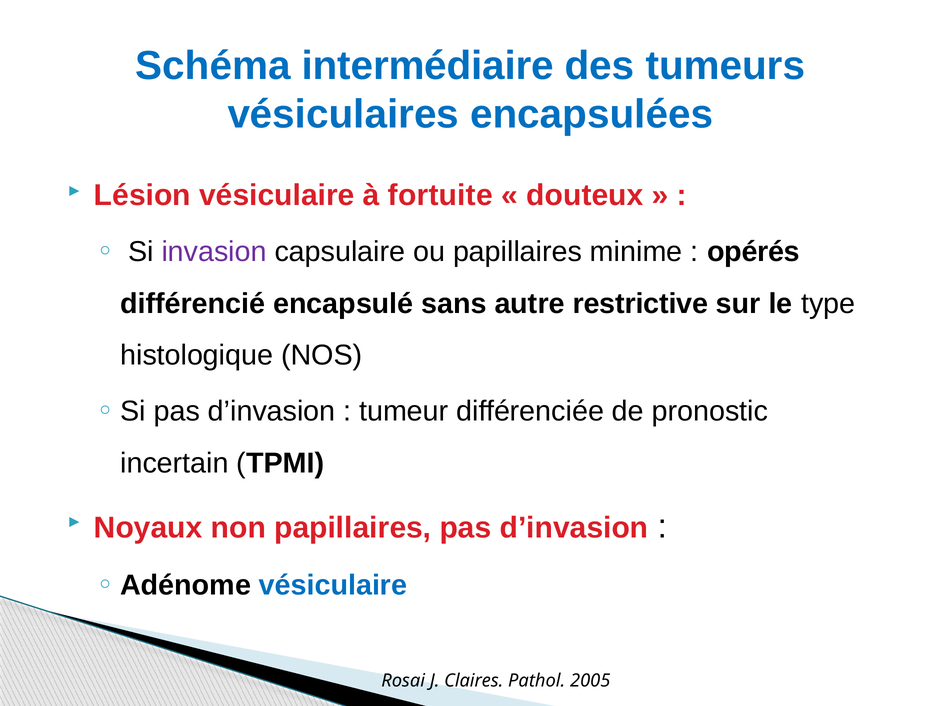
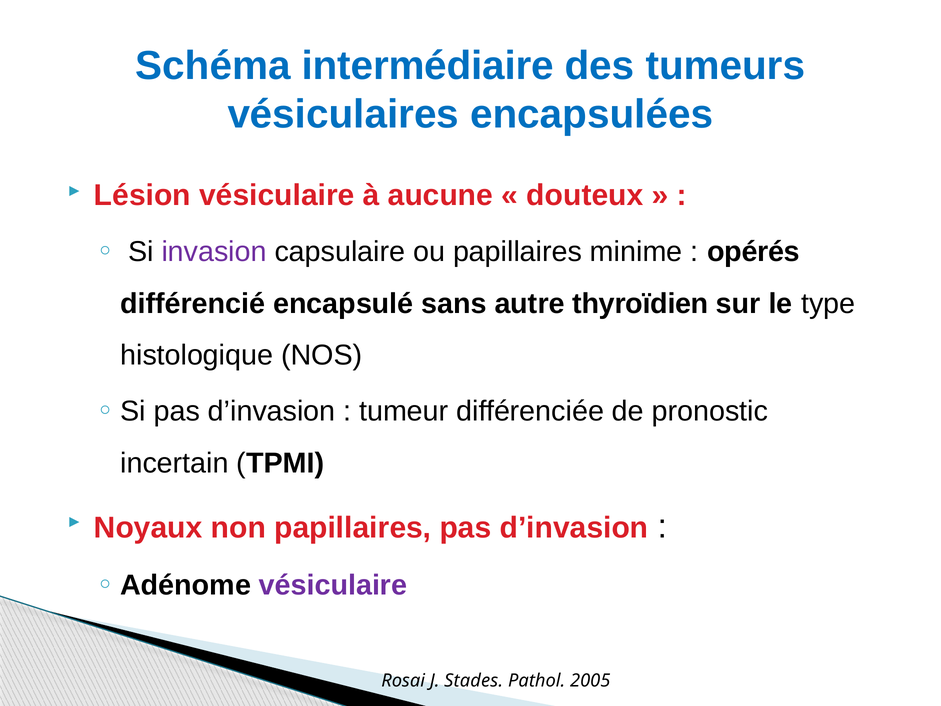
fortuite: fortuite -> aucune (440, 195)
restrictive: restrictive -> thyroïdien (640, 304)
vésiculaire colour: blue -> purple (333, 585)
Claires: Claires -> Stades (474, 681)
